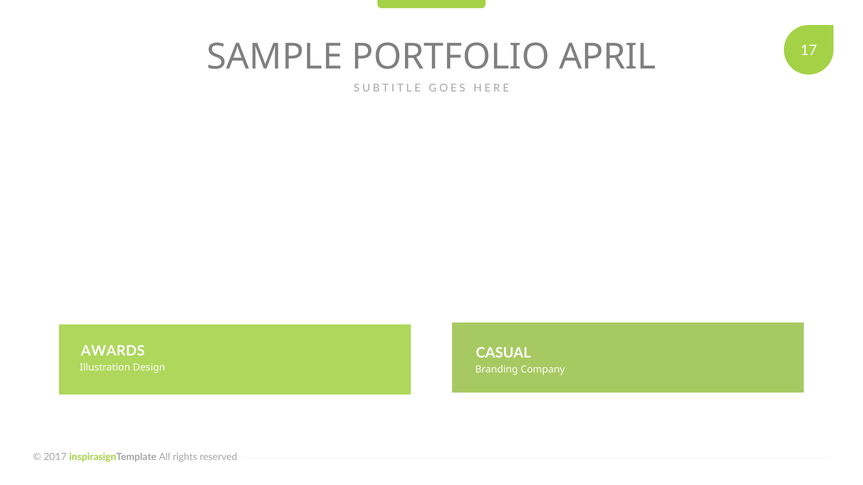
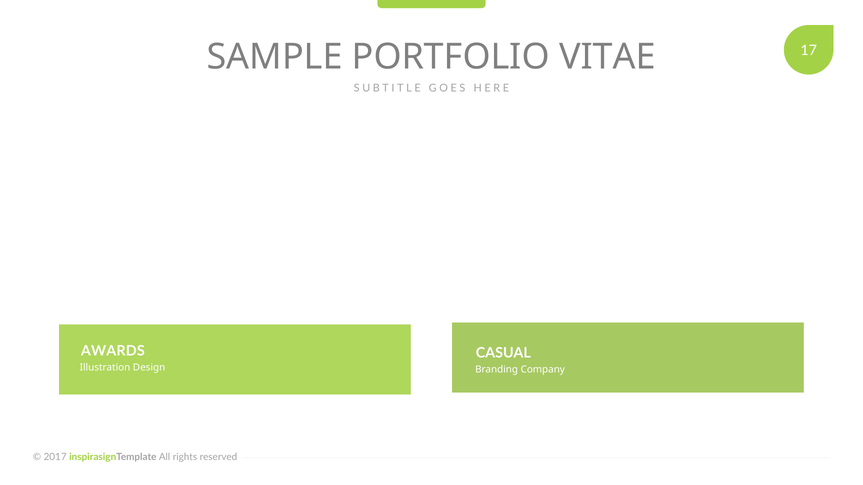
APRIL: APRIL -> VITAE (607, 57)
